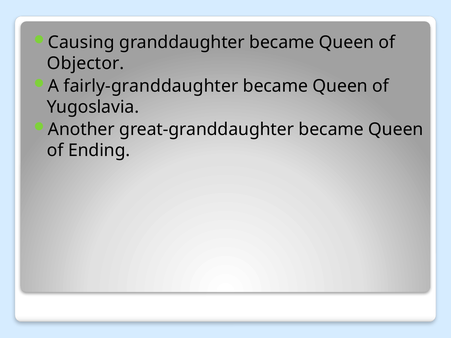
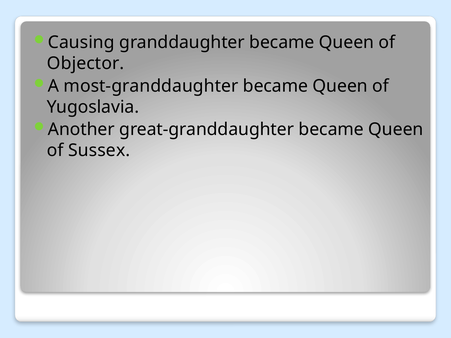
fairly-granddaughter: fairly-granddaughter -> most-granddaughter (151, 86)
Ending: Ending -> Sussex (99, 151)
